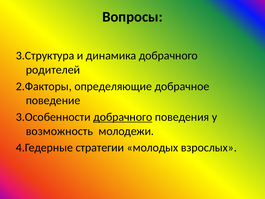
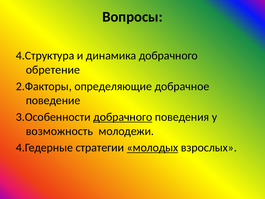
3.Структура: 3.Структура -> 4.Структура (45, 56)
родителей: родителей -> обретение (53, 70)
молодых underline: none -> present (152, 147)
